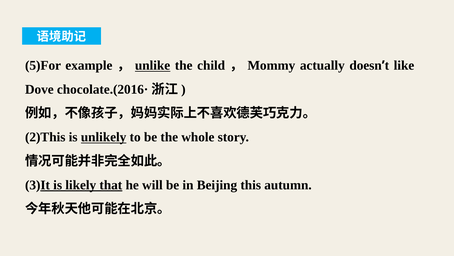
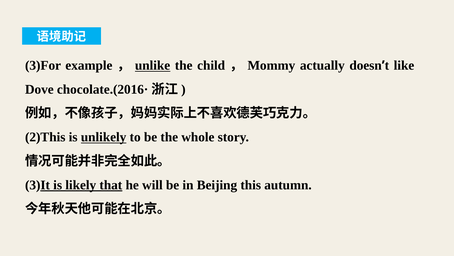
5)For: 5)For -> 3)For (43, 65)
